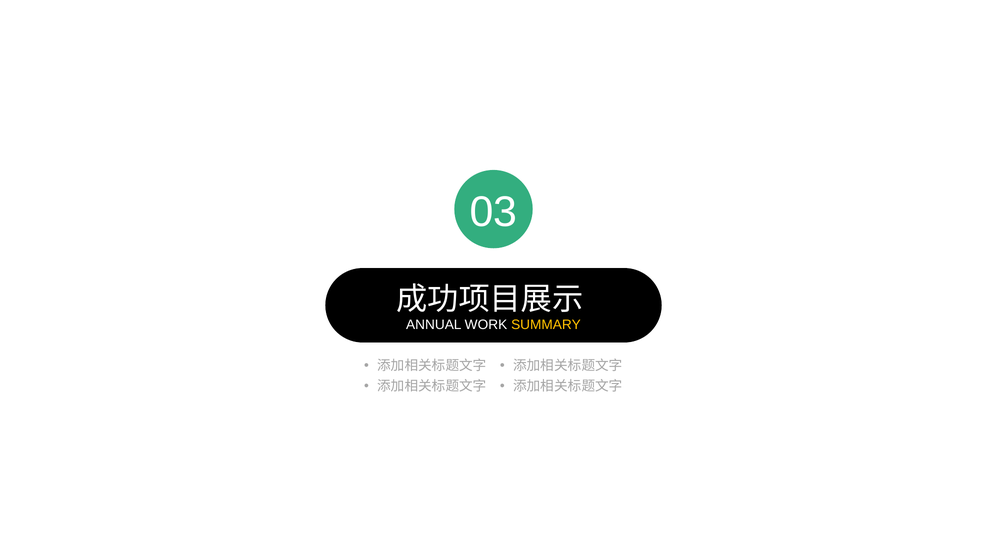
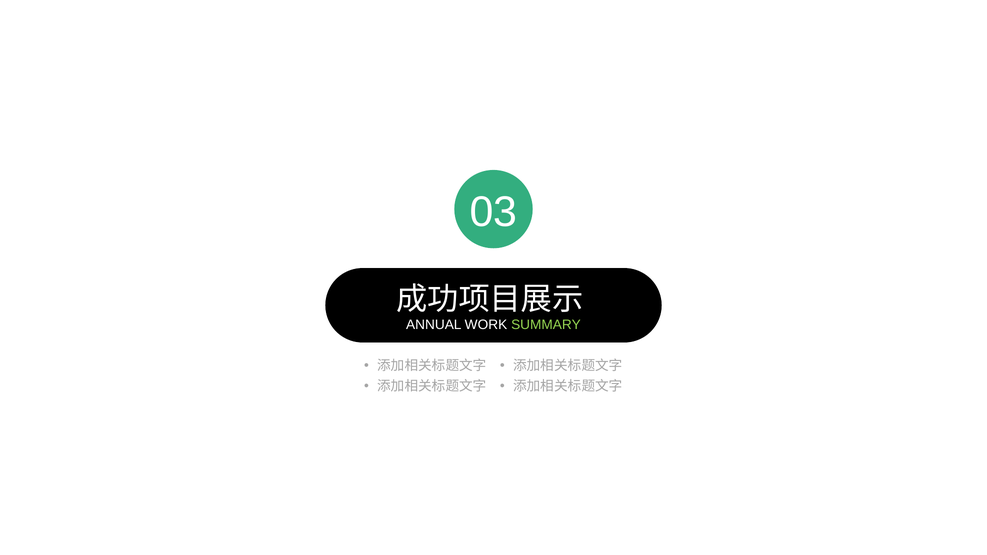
SUMMARY colour: yellow -> light green (546, 325)
